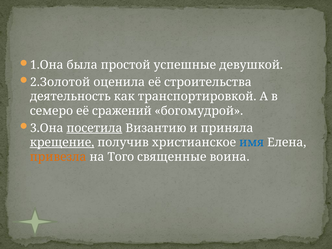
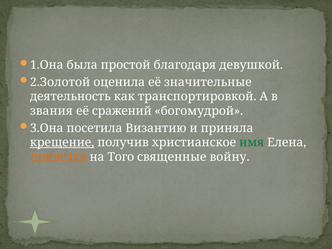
успешные: успешные -> благодаря (185, 65)
строительства: строительства -> значительные (208, 82)
семеро: семеро -> звания (51, 111)
посетила underline: present -> none (94, 128)
имя colour: blue -> green (252, 142)
воина: воина -> войну (230, 157)
